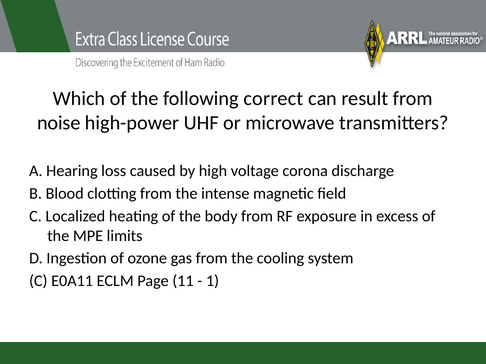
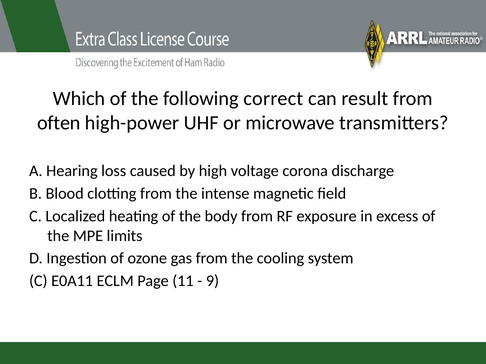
noise: noise -> often (59, 123)
1: 1 -> 9 (213, 281)
